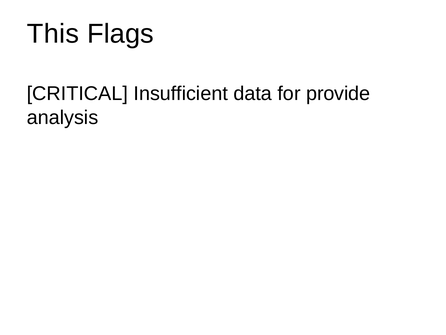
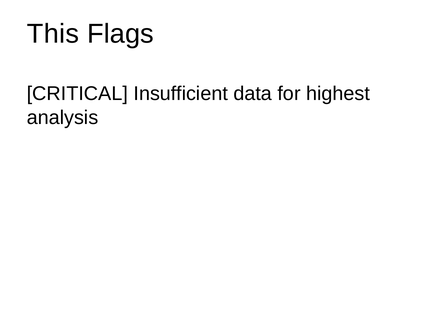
provide: provide -> highest (338, 94)
